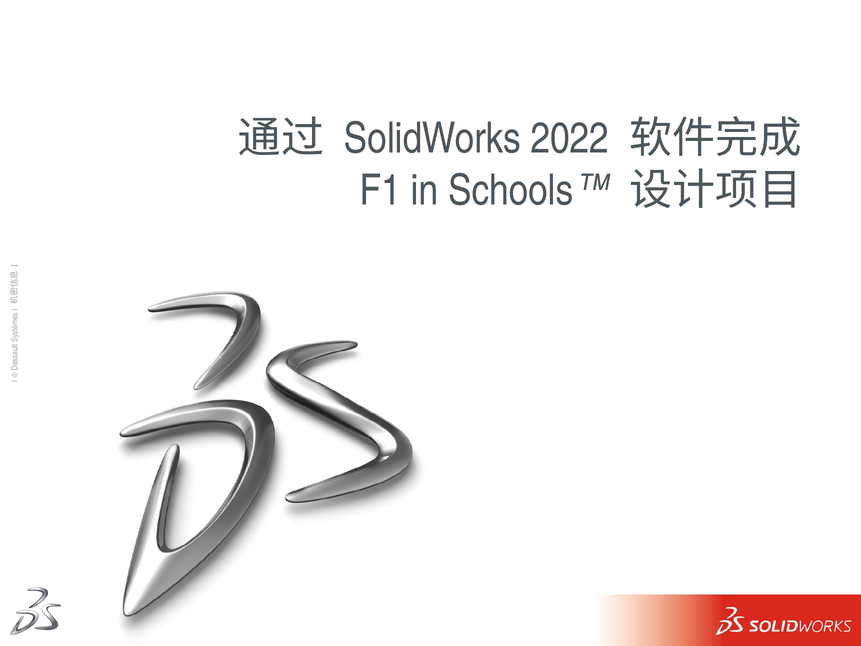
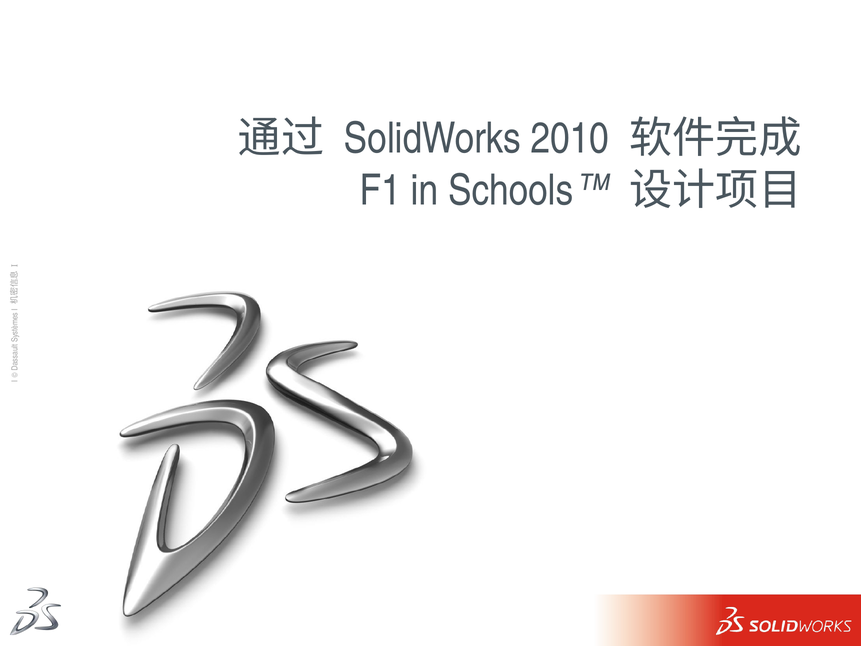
2022: 2022 -> 2010 (570, 139)
